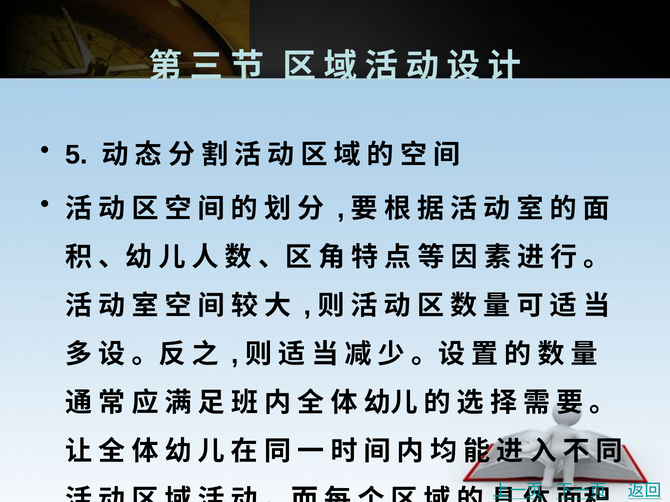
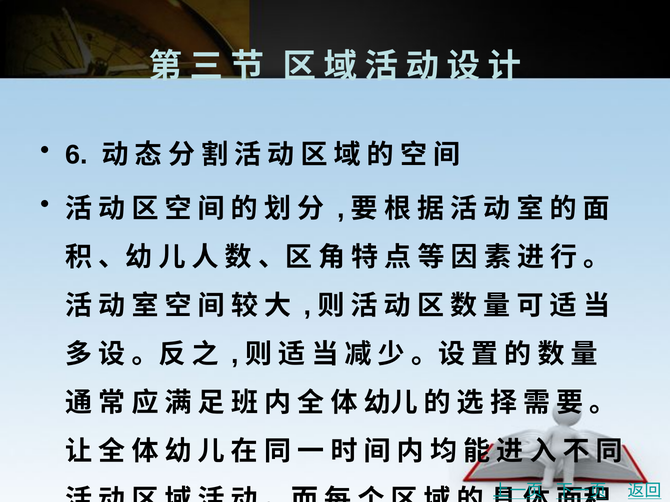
5: 5 -> 6 (77, 155)
